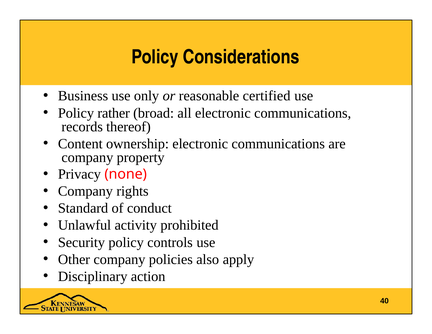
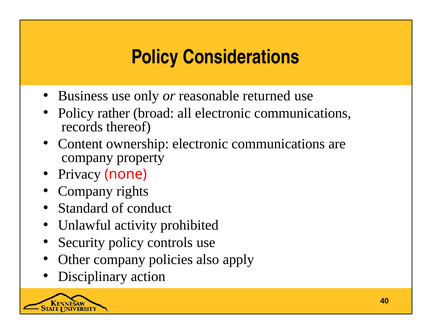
certified: certified -> returned (267, 96)
